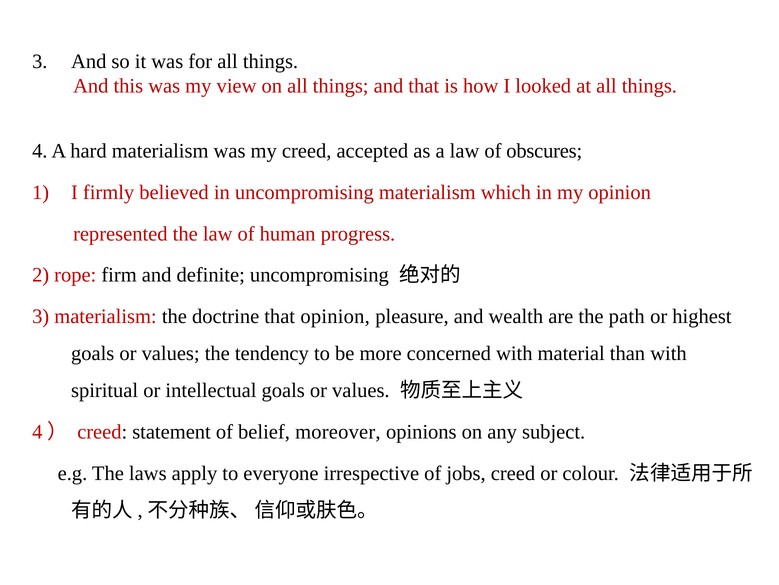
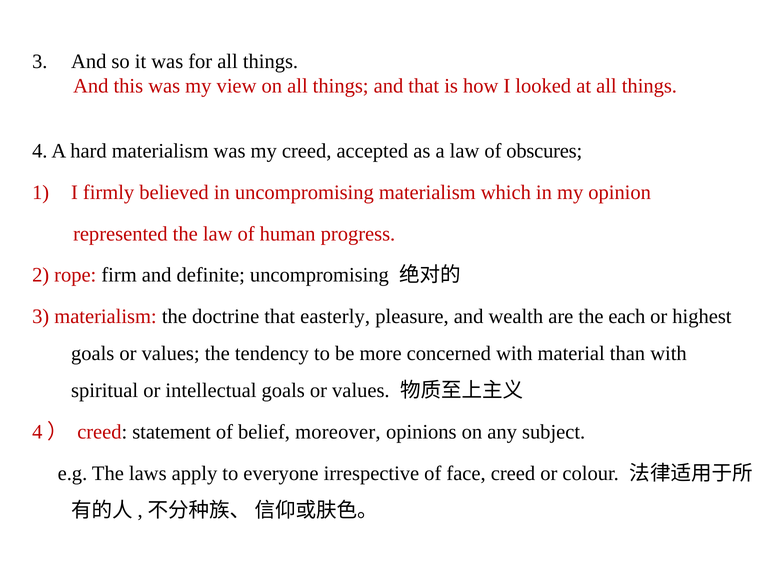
that opinion: opinion -> easterly (335, 316)
path: path -> each (627, 316)
jobs: jobs -> face (466, 473)
